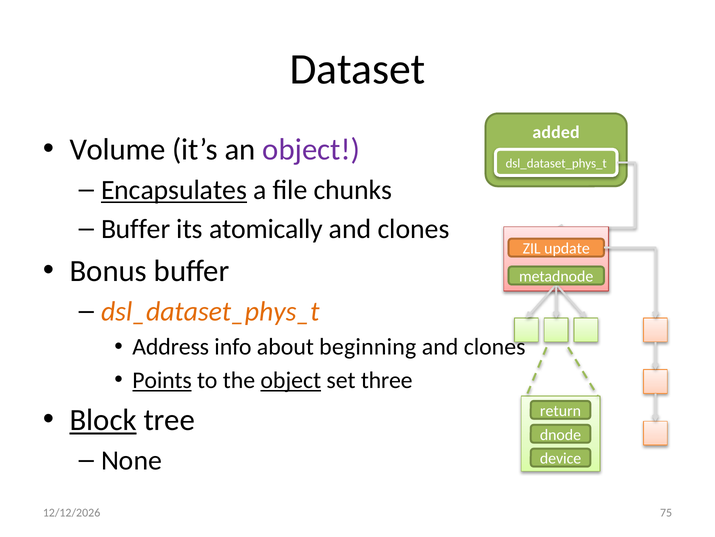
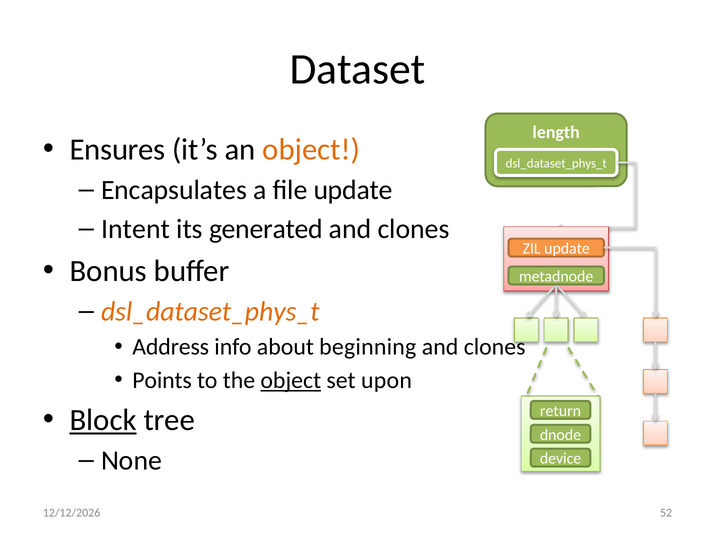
added: added -> length (556, 132)
Volume: Volume -> Ensures (118, 149)
object colour: purple -> orange (311, 149)
Encapsulates underline: present -> none (174, 190)
file chunks: chunks -> update (353, 190)
Buffer: Buffer -> Intent (136, 229)
atomically: atomically -> generated (266, 229)
Points underline: present -> none (162, 380)
three: three -> upon (387, 380)
75: 75 -> 52 (666, 512)
